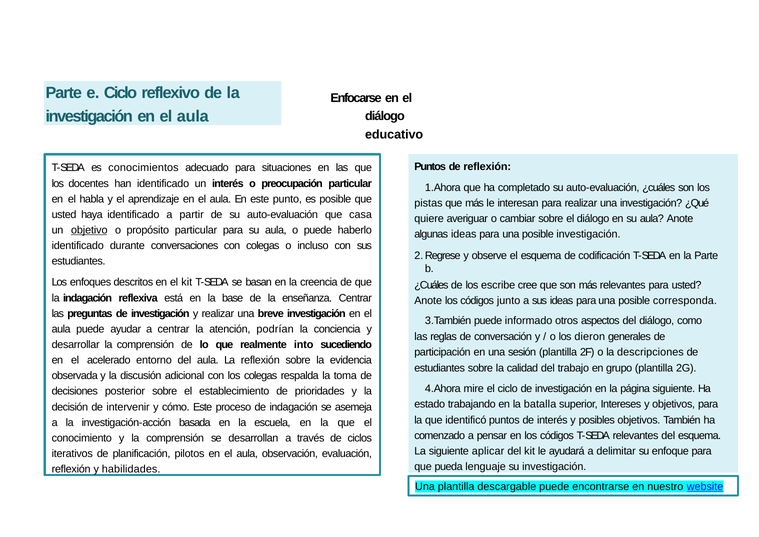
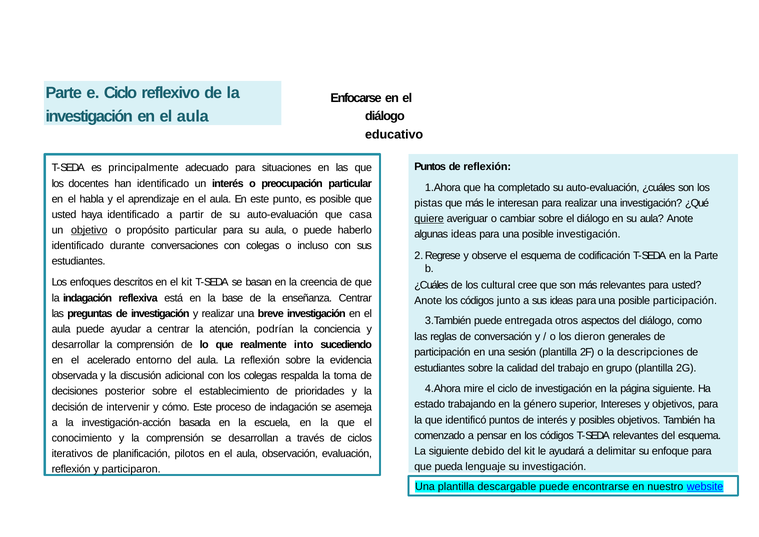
conocimientos: conocimientos -> principalmente (144, 168)
quiere underline: none -> present (429, 219)
escribe: escribe -> cultural (498, 285)
posible corresponda: corresponda -> participación (685, 301)
informado: informado -> entregada (529, 321)
batalla: batalla -> género (540, 404)
aplicar: aplicar -> debido (488, 451)
habilidades: habilidades -> participaron (131, 469)
